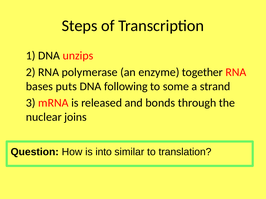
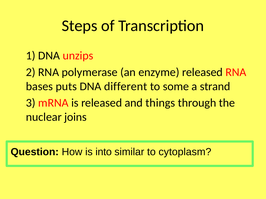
enzyme together: together -> released (202, 72)
following: following -> different (126, 87)
bonds: bonds -> things (160, 103)
translation: translation -> cytoplasm (185, 152)
